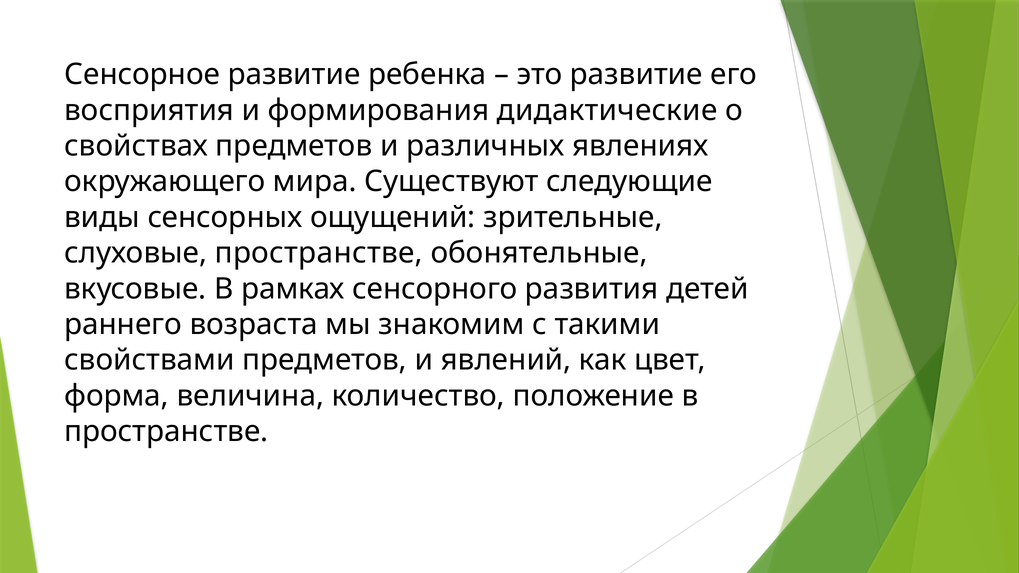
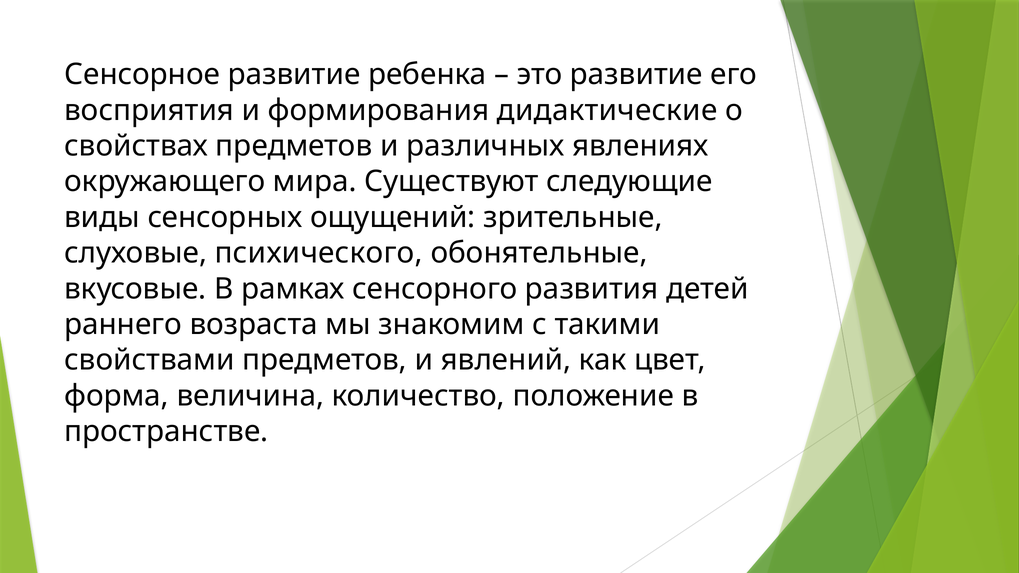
слуховые пространстве: пространстве -> психического (319, 253)
